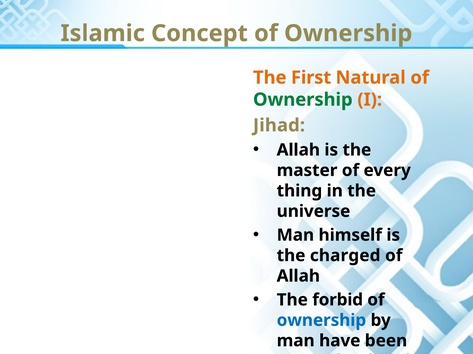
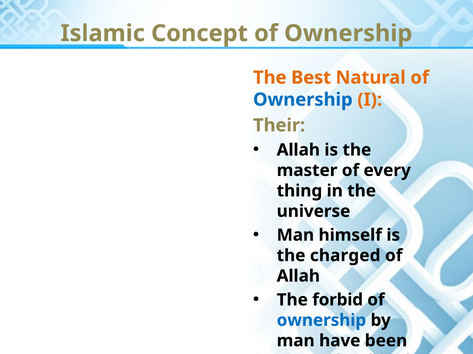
First: First -> Best (311, 78)
Ownership colour: green -> blue (303, 100)
Jihad: Jihad -> Their (279, 126)
